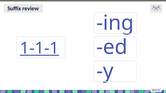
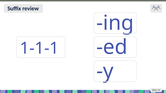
1-1-1 underline: present -> none (39, 48)
